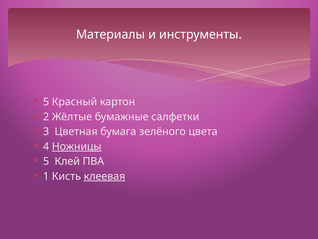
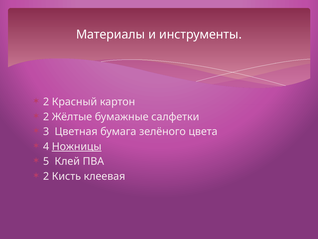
5: 5 -> 2 (46, 102)
1: 1 -> 2 (46, 176)
клеевая underline: present -> none (104, 176)
